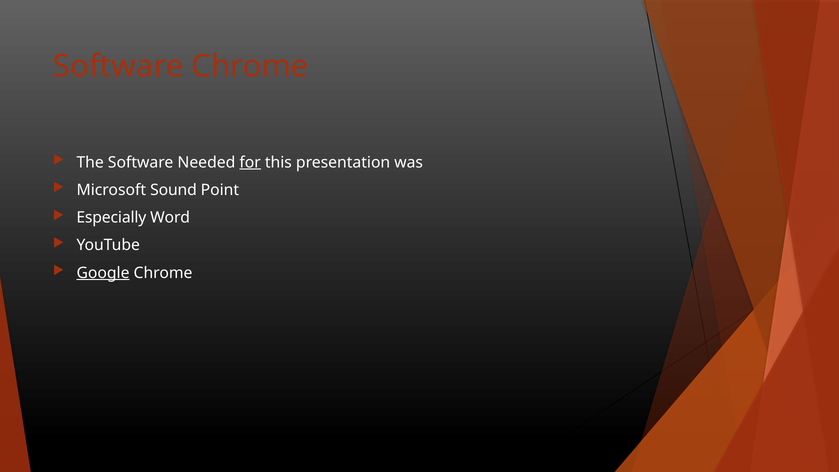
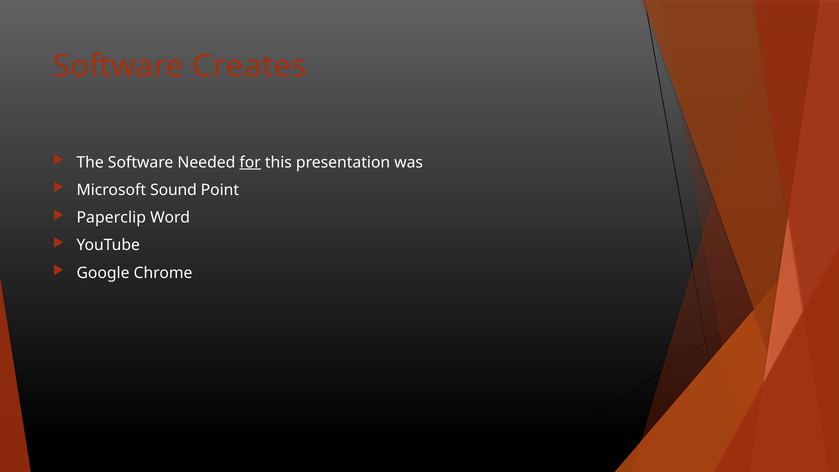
Software Chrome: Chrome -> Creates (250, 66)
Especially: Especially -> Paperclip (111, 218)
Google underline: present -> none (103, 273)
